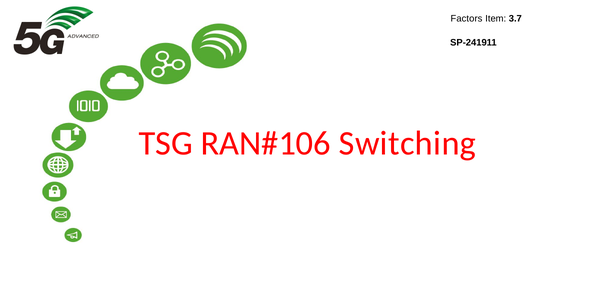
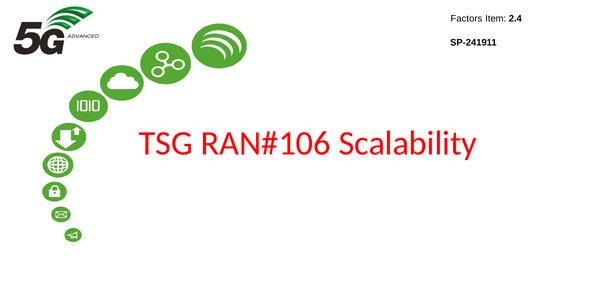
3.7: 3.7 -> 2.4 (515, 19)
Switching: Switching -> Scalability (408, 143)
